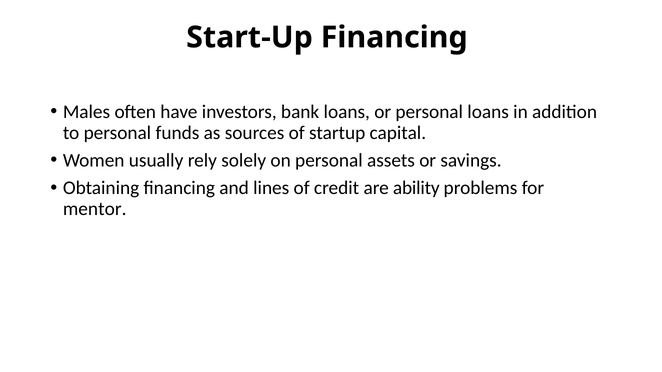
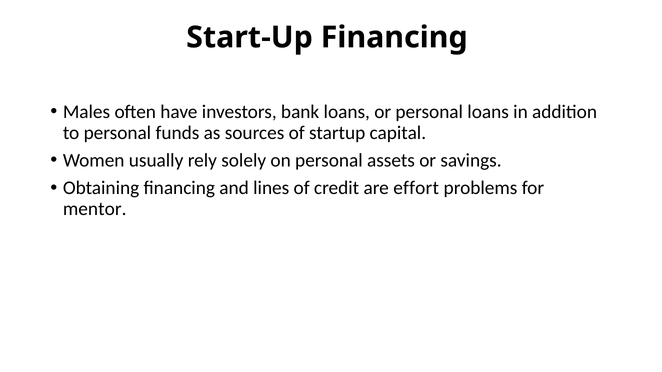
ability: ability -> effort (416, 188)
